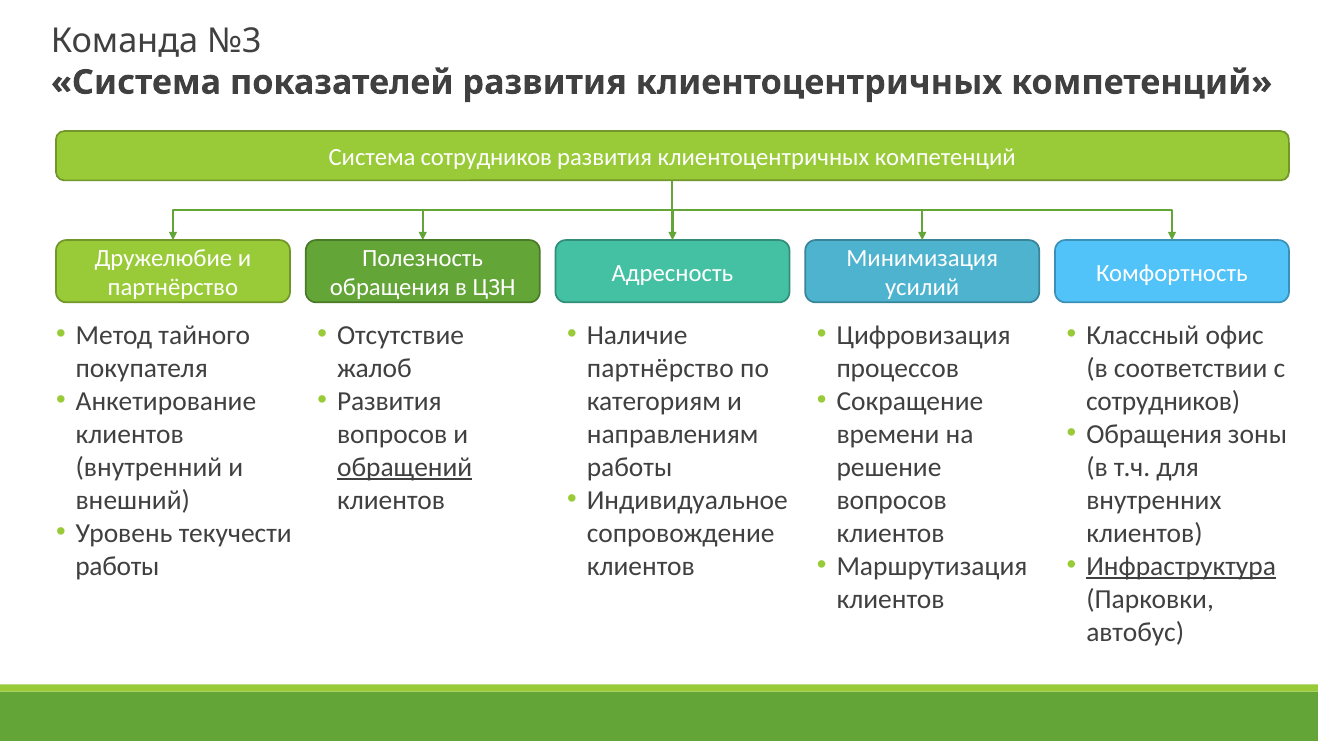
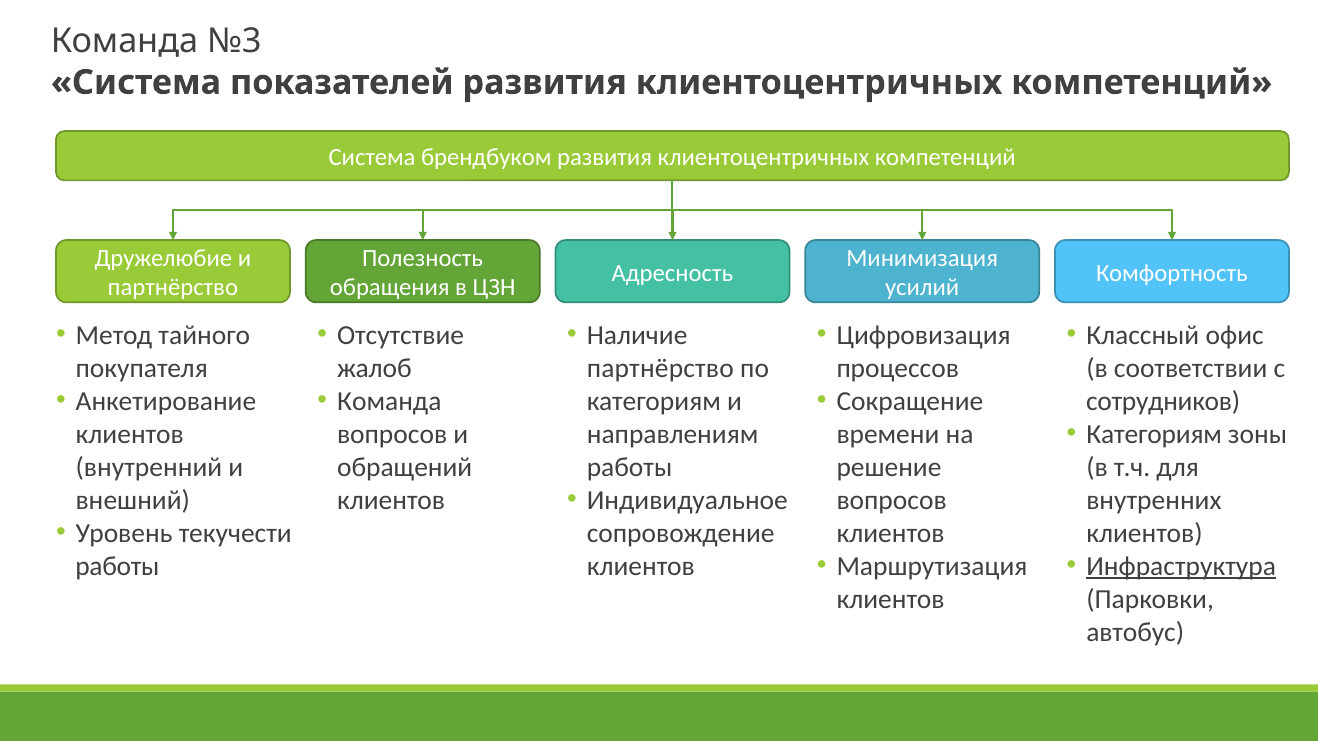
Система сотрудников: сотрудников -> брендбуком (486, 158)
Развития: Развития -> Команда (389, 401)
Обращения: Обращения -> Категориям (1154, 434)
обращений underline: present -> none (405, 467)
